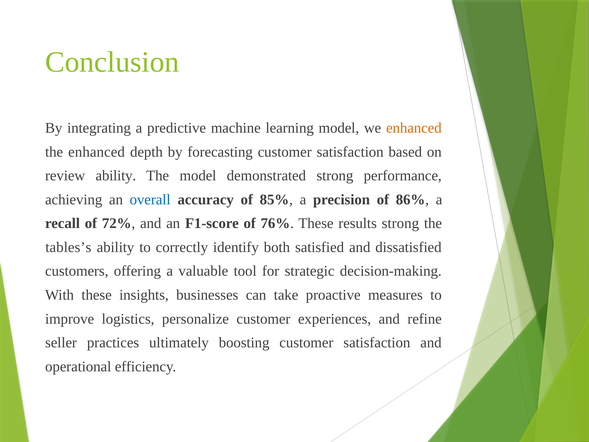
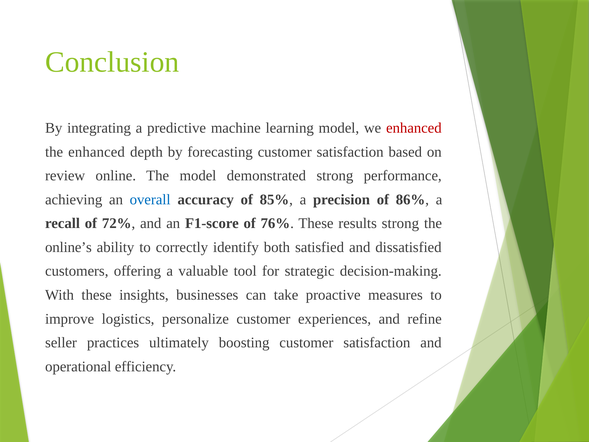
enhanced colour: orange -> red (414, 128)
review ability: ability -> online (116, 176)
tables’s: tables’s -> online’s (68, 247)
